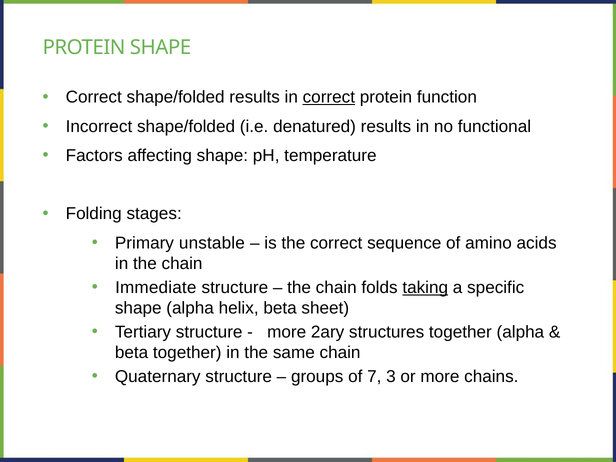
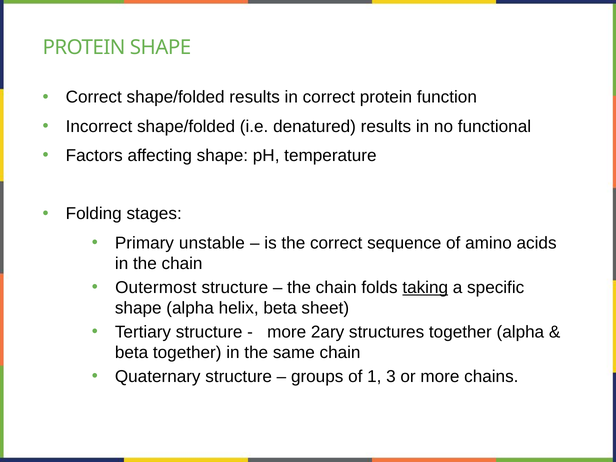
correct underline: present -> none (329, 97)
Immediate: Immediate -> Outermost (156, 288)
7: 7 -> 1 (374, 377)
